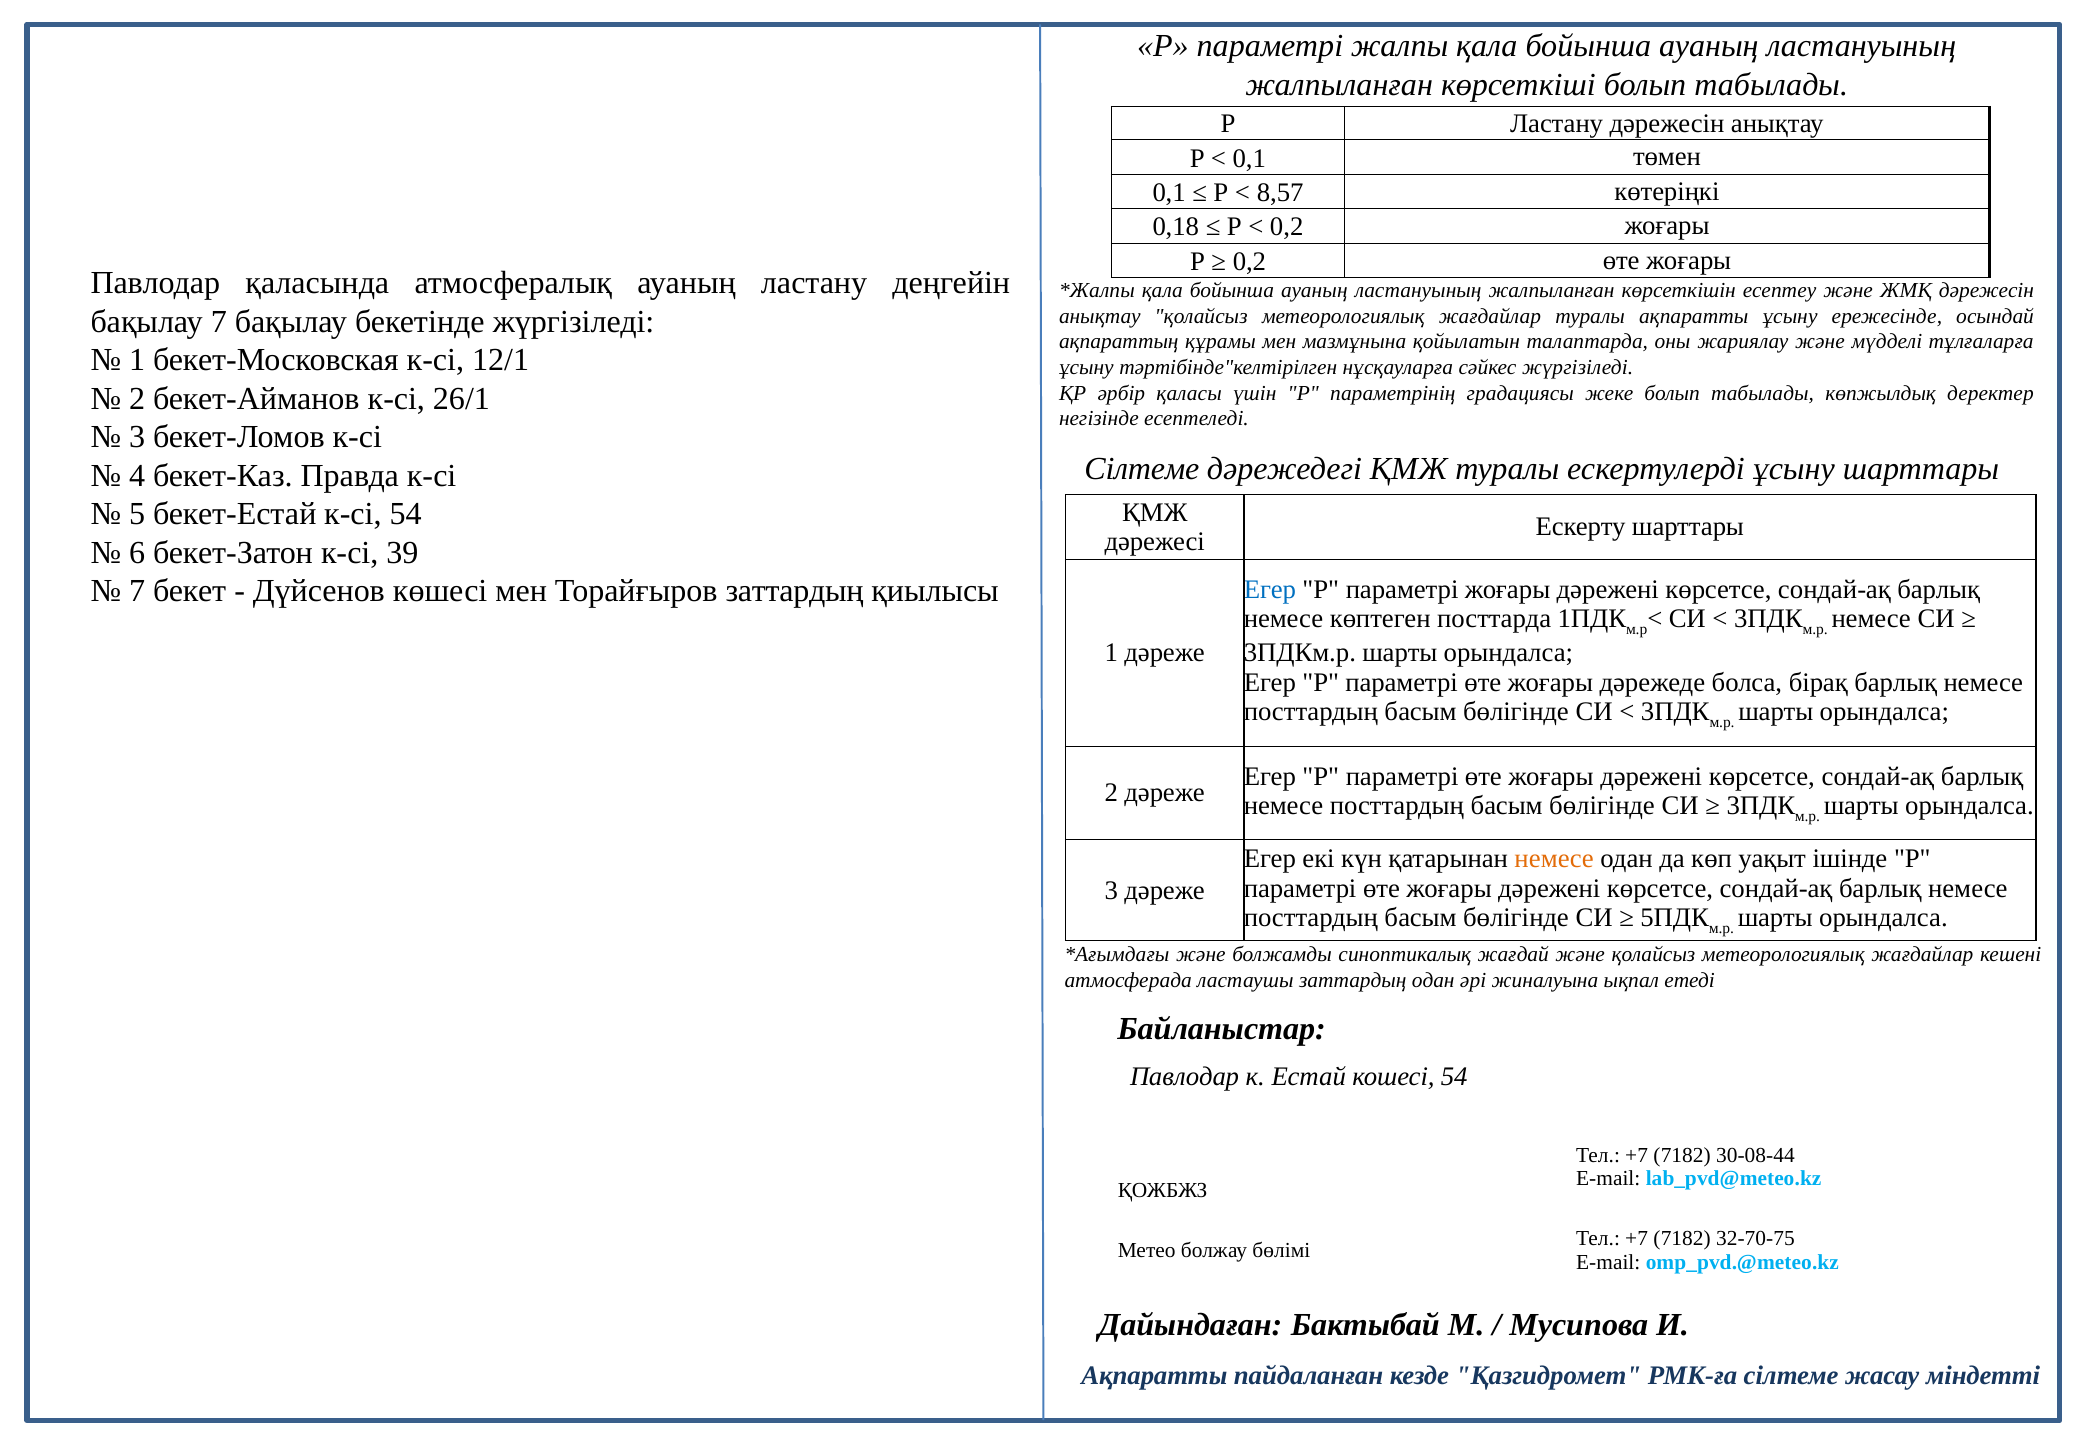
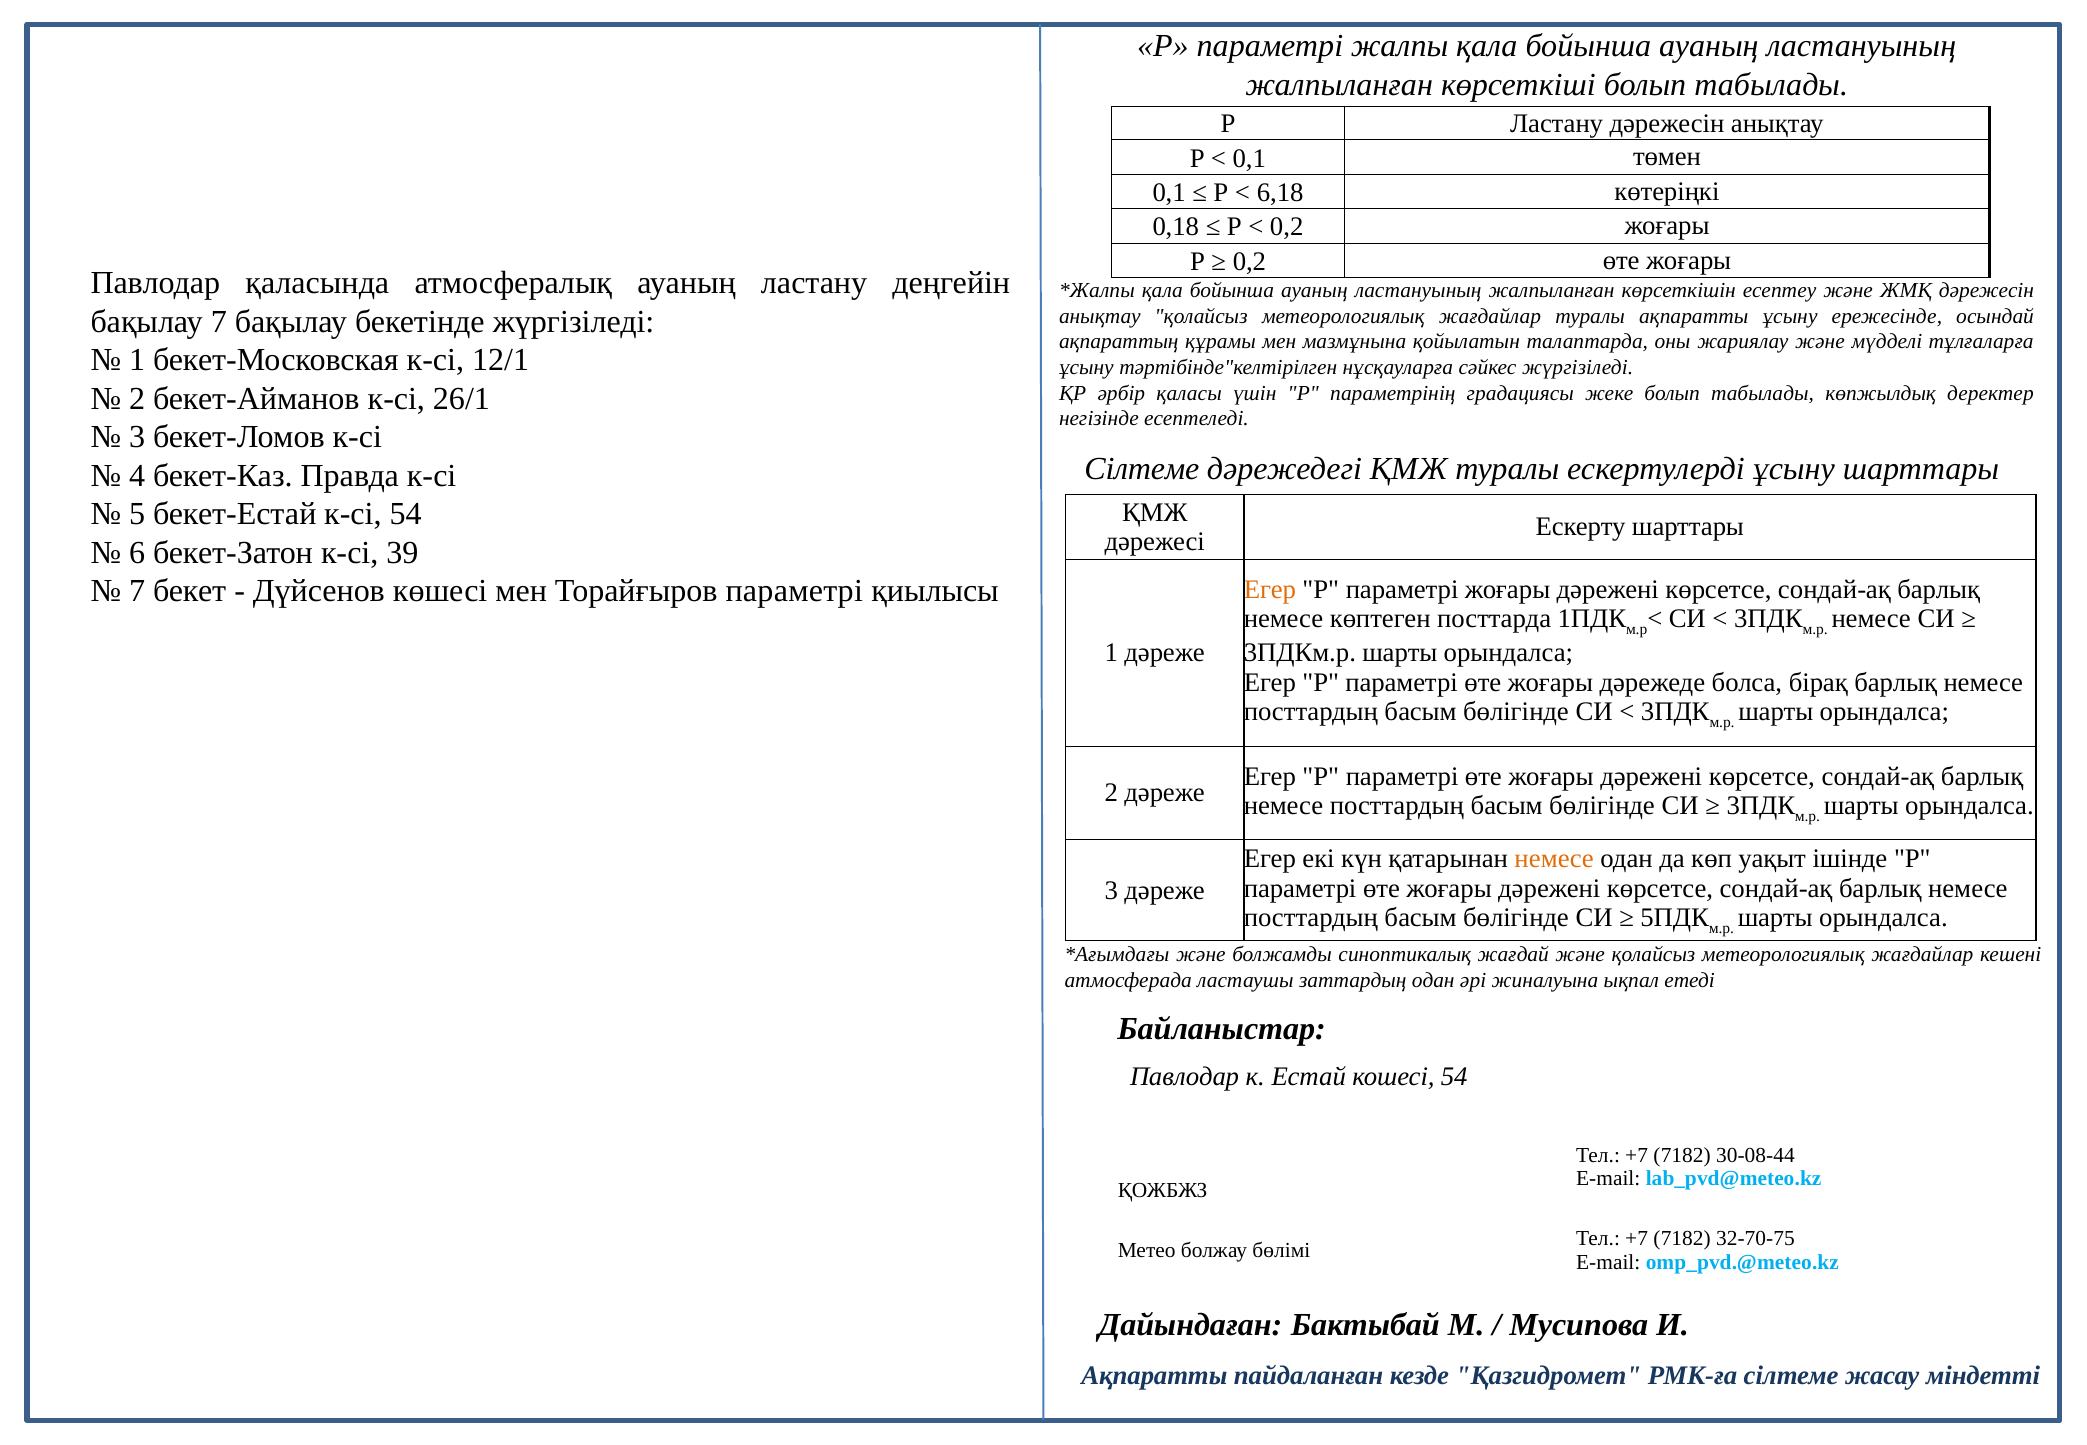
8,57: 8,57 -> 6,18 (1280, 193)
Торайғыров заттардың: заттардың -> параметрі (794, 591)
Егер colour: blue -> orange (1270, 589)
